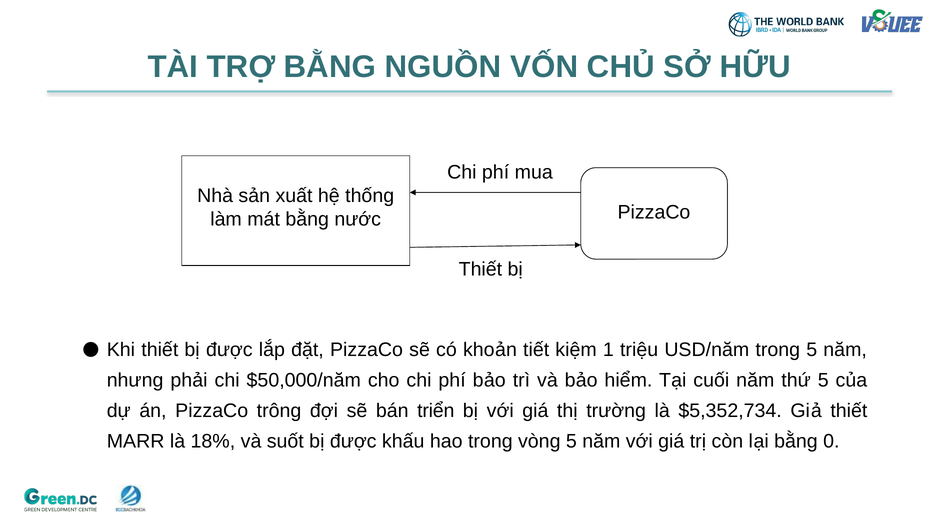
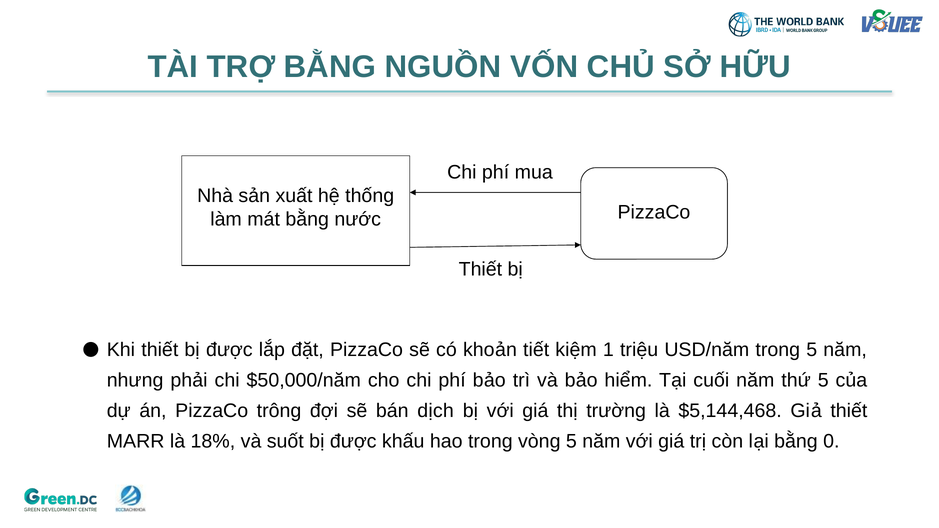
triển: triển -> dịch (436, 411)
$5,352,734: $5,352,734 -> $5,144,468 (730, 411)
